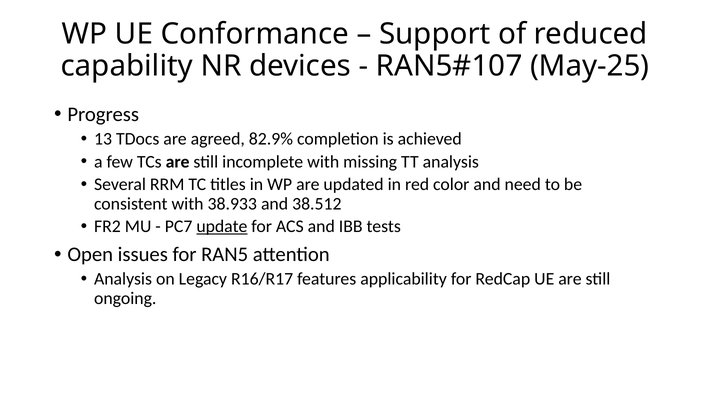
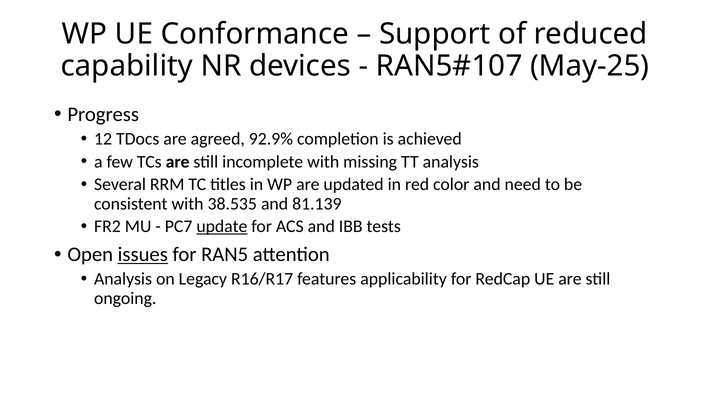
13: 13 -> 12 (103, 139)
82.9%: 82.9% -> 92.9% (271, 139)
38.933: 38.933 -> 38.535 (232, 204)
38.512: 38.512 -> 81.139 (317, 204)
issues underline: none -> present (143, 255)
